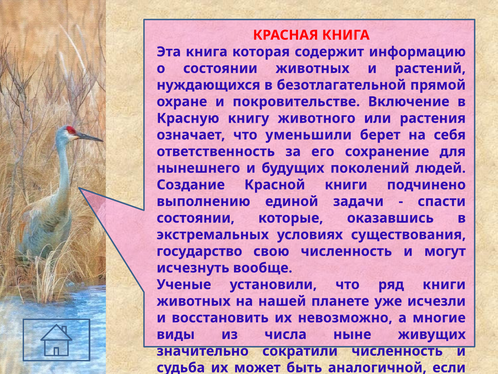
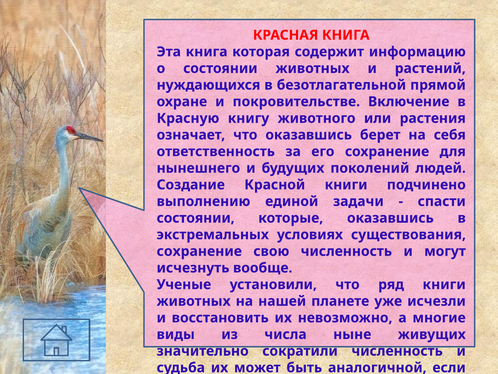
что уменьшили: уменьшили -> оказавшись (309, 135)
государство: государство -> сохранение (199, 251)
